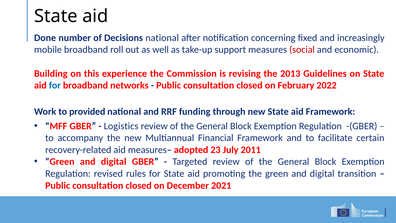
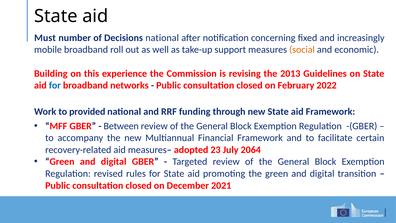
Done: Done -> Must (45, 38)
social colour: red -> orange (302, 50)
Logistics: Logistics -> Between (121, 126)
2011: 2011 -> 2064 (251, 150)
